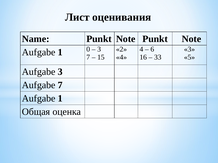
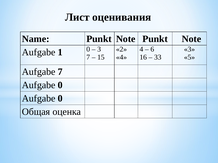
Aufgabe 3: 3 -> 7 (60, 72)
7: 7 -> 0 (60, 85)
1: 1 -> 0 (60, 99)
